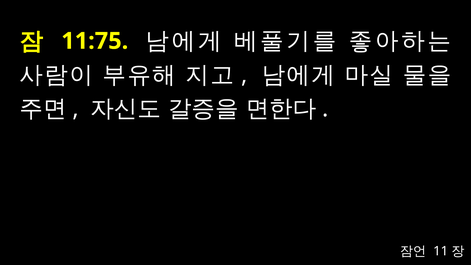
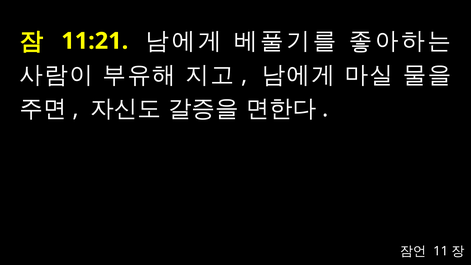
11:75: 11:75 -> 11:21 (95, 41)
